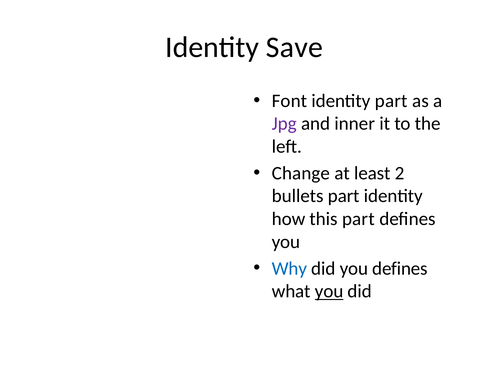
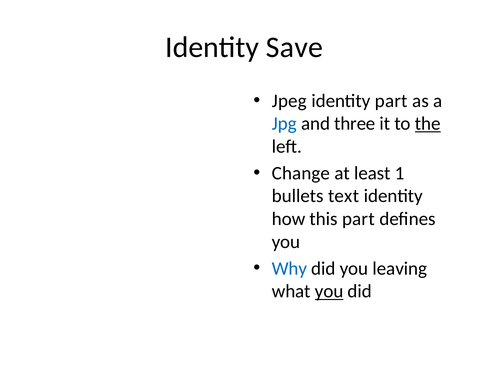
Font: Font -> Jpeg (289, 101)
Jpg colour: purple -> blue (284, 124)
inner: inner -> three (355, 124)
the underline: none -> present (428, 124)
2: 2 -> 1 (400, 173)
bullets part: part -> text (344, 196)
you defines: defines -> leaving (400, 268)
